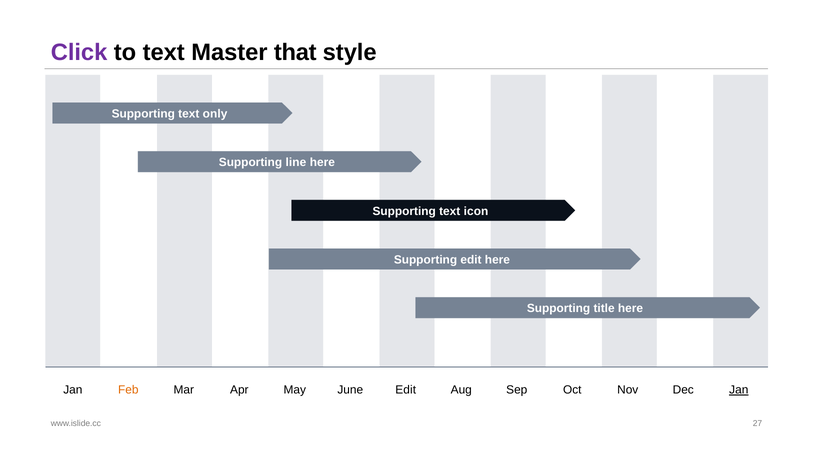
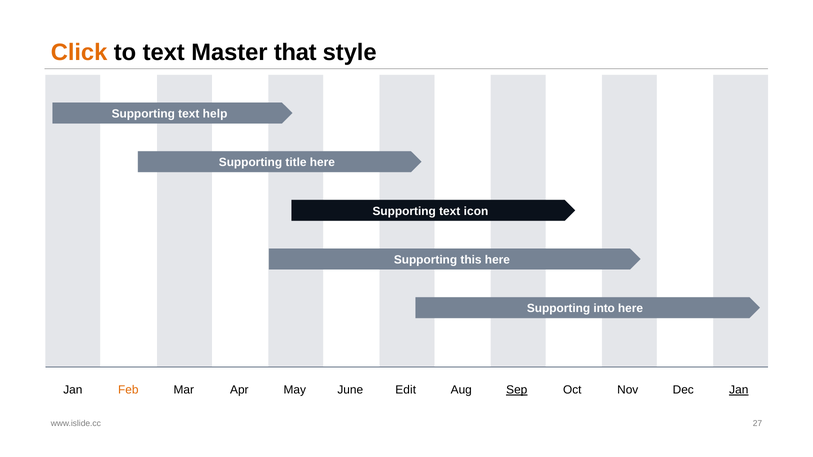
Click colour: purple -> orange (79, 53)
only: only -> help (215, 114)
line: line -> title (296, 163)
Supporting edit: edit -> this (471, 260)
title: title -> into (604, 309)
Sep underline: none -> present (517, 390)
